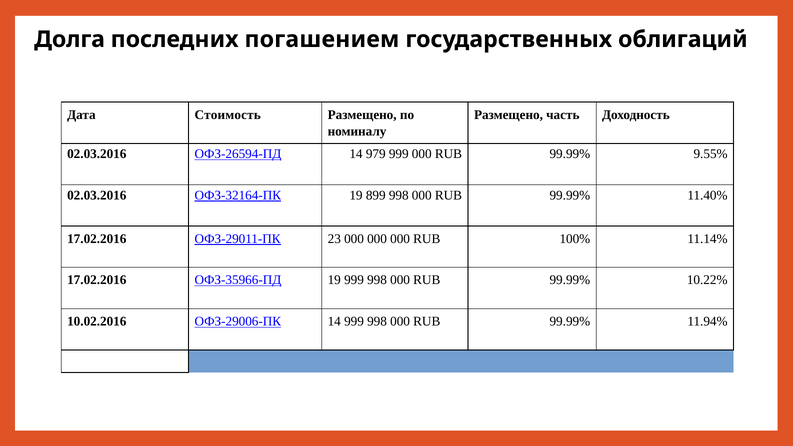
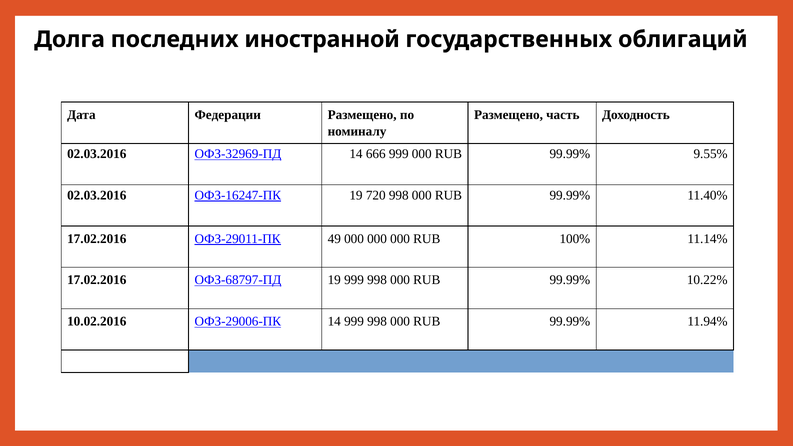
погашением: погашением -> иностранной (322, 39)
Стоимость: Стоимость -> Федерации (228, 115)
ОФЗ-26594-ПД: ОФЗ-26594-ПД -> ОФЗ-32969-ПД (238, 154)
979: 979 -> 666 (376, 154)
ОФЗ-32164-ПК: ОФЗ-32164-ПК -> ОФЗ-16247-ПК (238, 195)
899: 899 -> 720 (376, 195)
23: 23 -> 49 (334, 239)
ОФЗ-35966-ПД: ОФЗ-35966-ПД -> ОФЗ-68797-ПД (238, 280)
